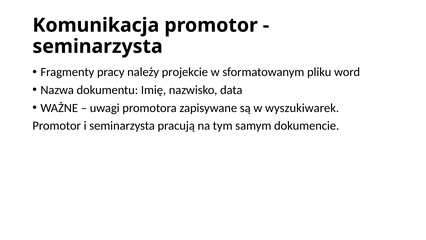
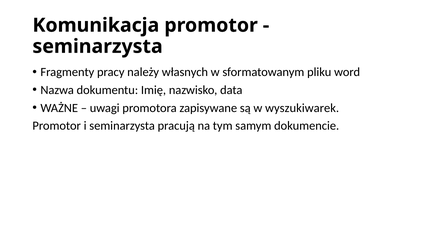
projekcie: projekcie -> własnych (185, 72)
